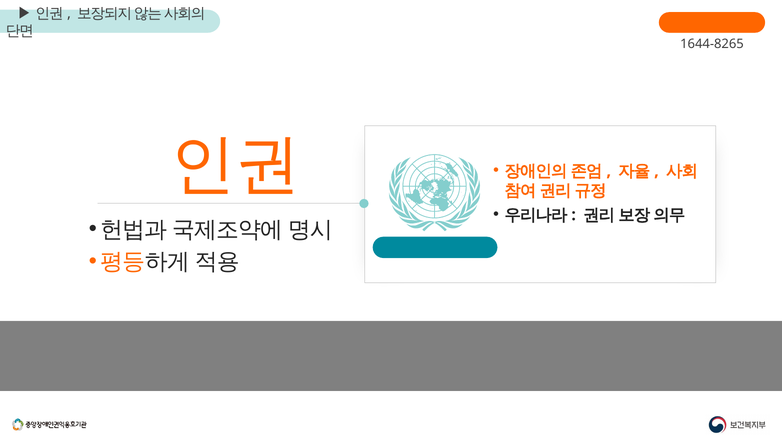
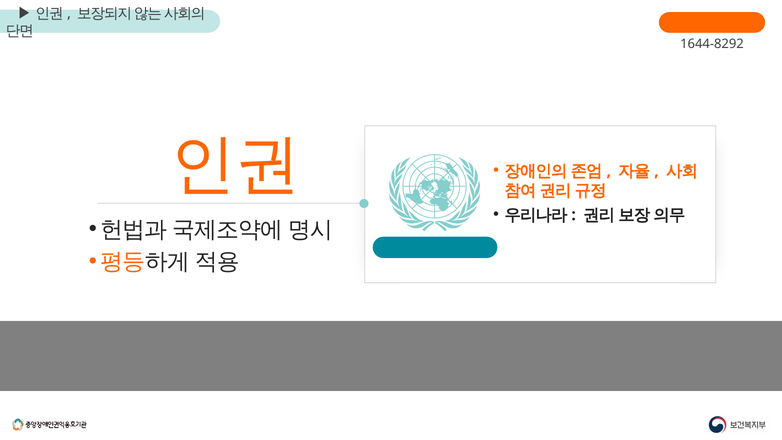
1644-8265: 1644-8265 -> 1644-8292 (712, 44)
